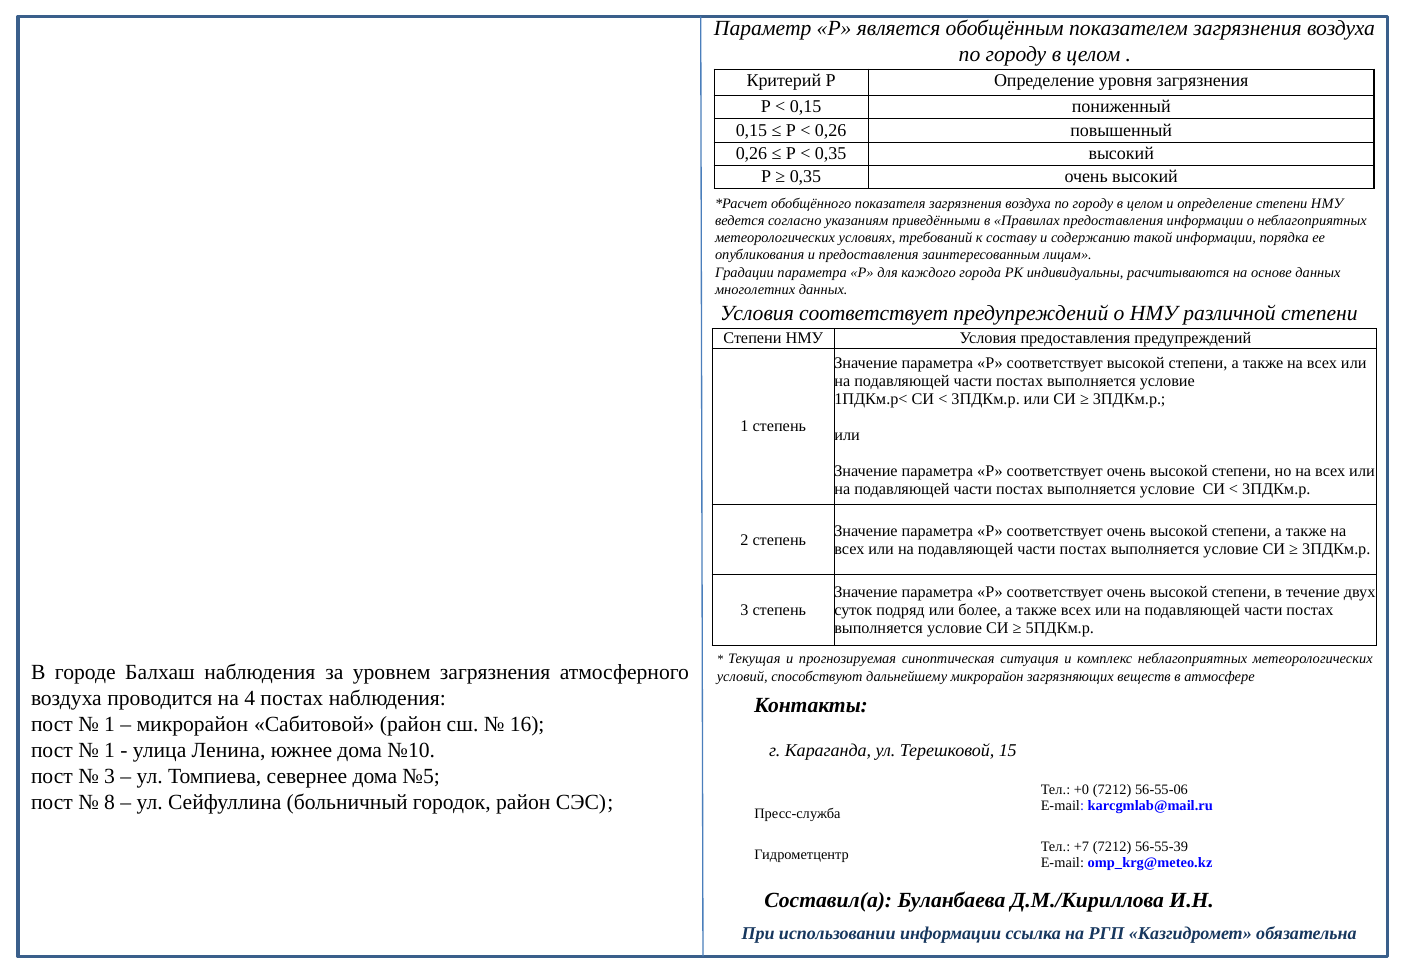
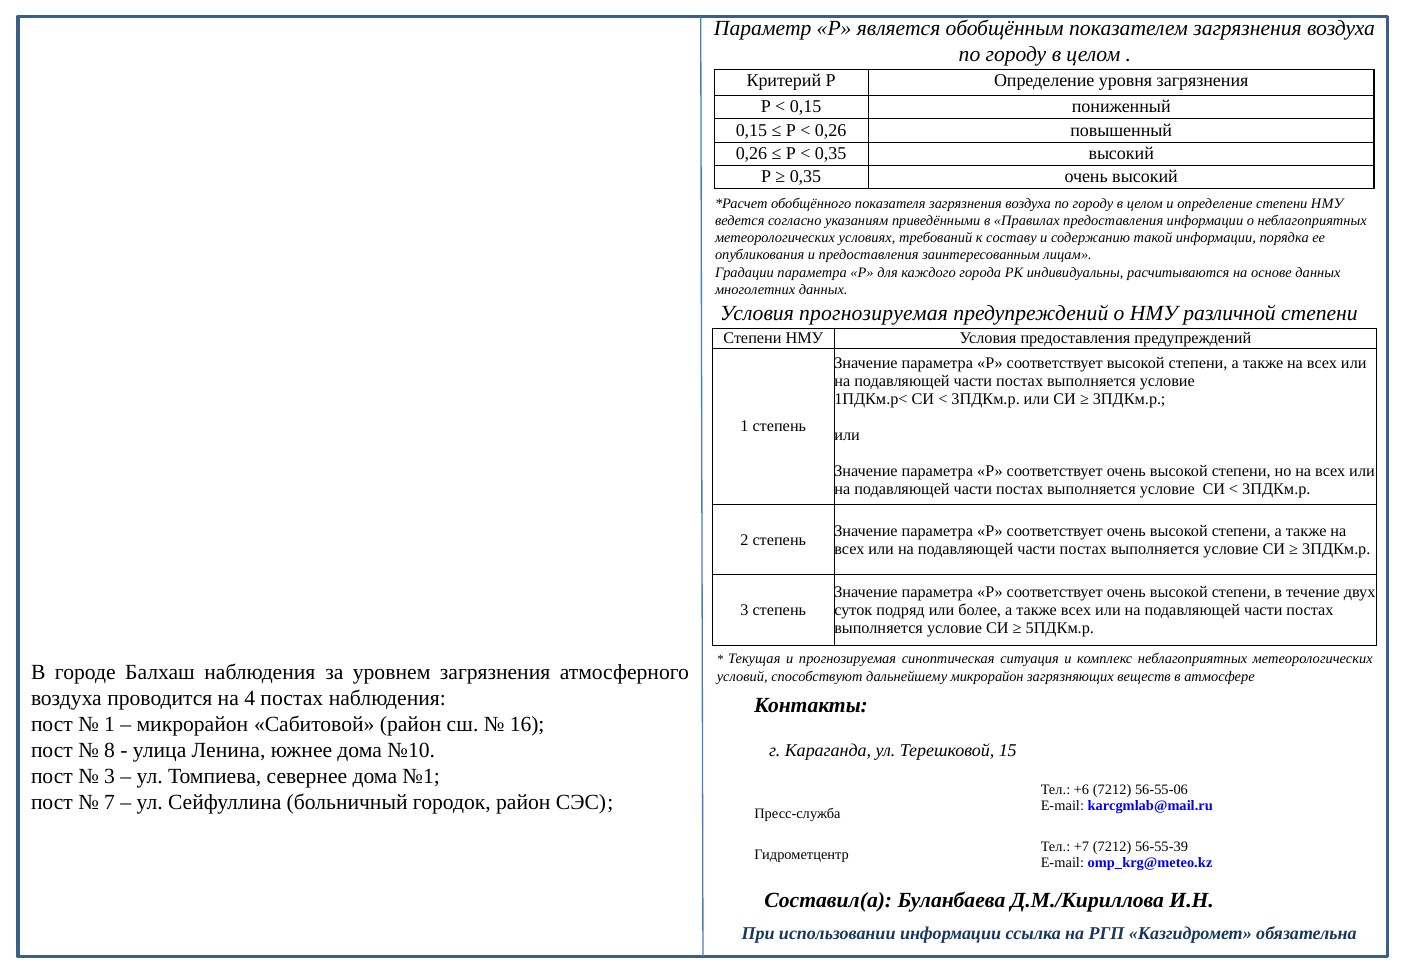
Условия соответствует: соответствует -> прогнозируемая (874, 313)
1: 1 -> 8 (110, 751)
№5: №5 -> №1 (421, 777)
+0: +0 -> +6 (1081, 790)
8: 8 -> 7 (110, 803)
